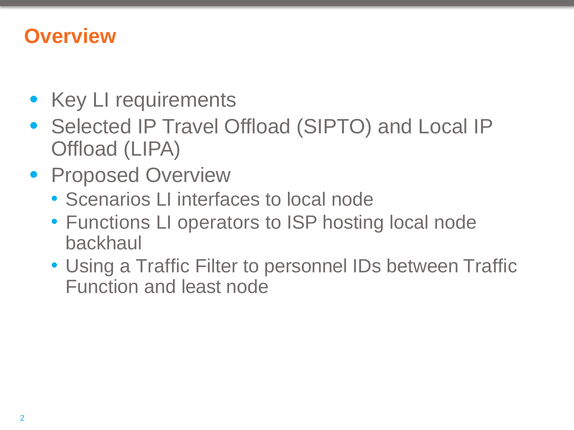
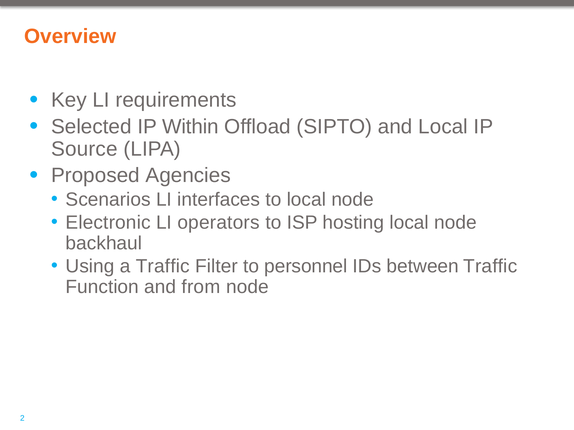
Travel: Travel -> Within (190, 127)
Offload: Offload -> Source (84, 149)
Proposed Overview: Overview -> Agencies (188, 176)
Functions: Functions -> Electronic (108, 223)
least: least -> from (201, 287)
